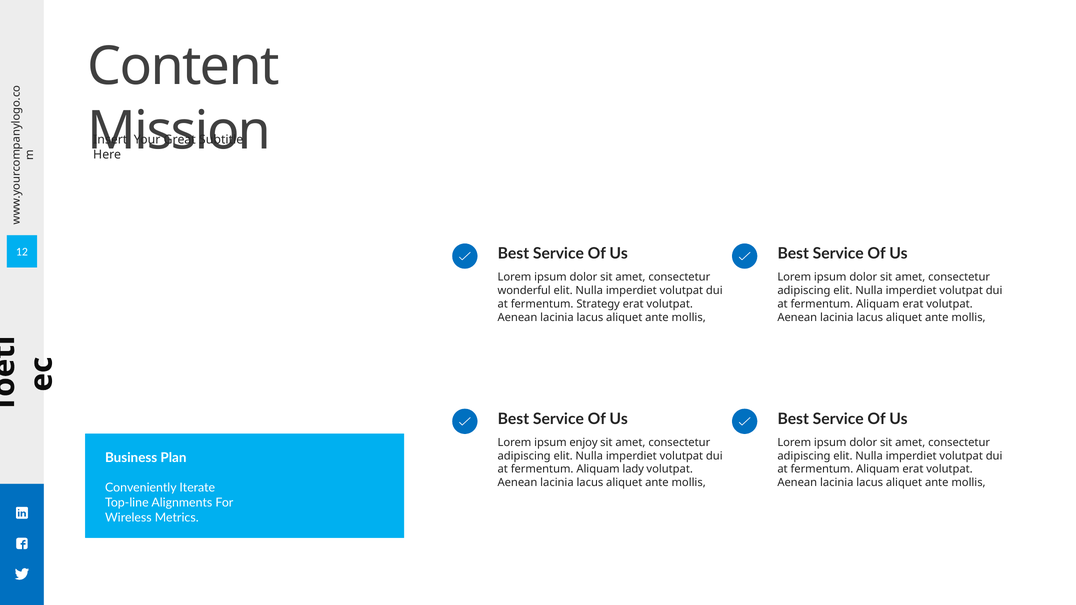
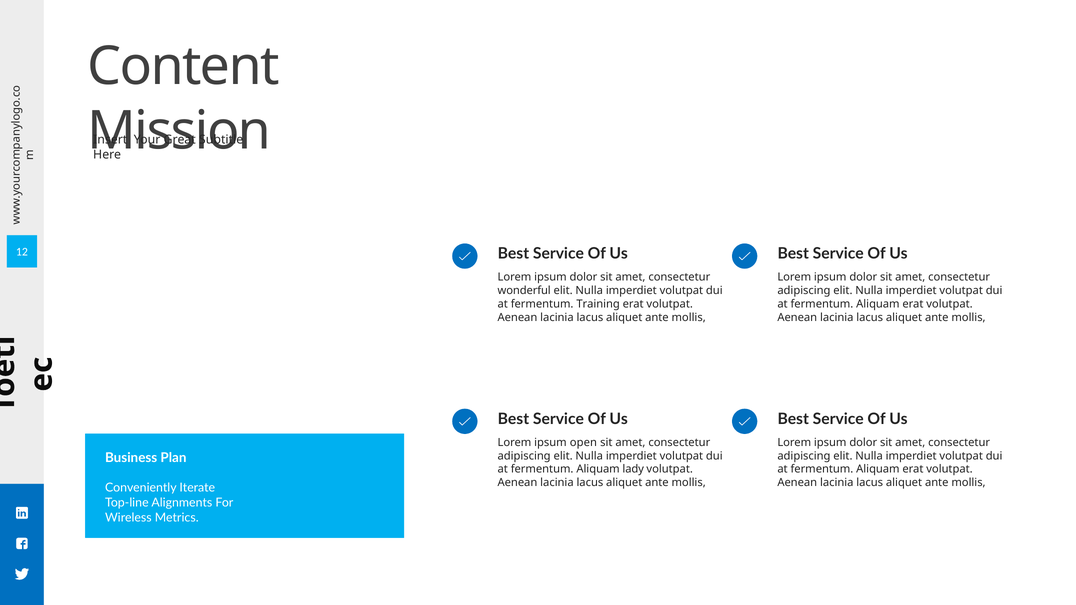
Strategy: Strategy -> Training (598, 304)
enjoy: enjoy -> open (583, 443)
